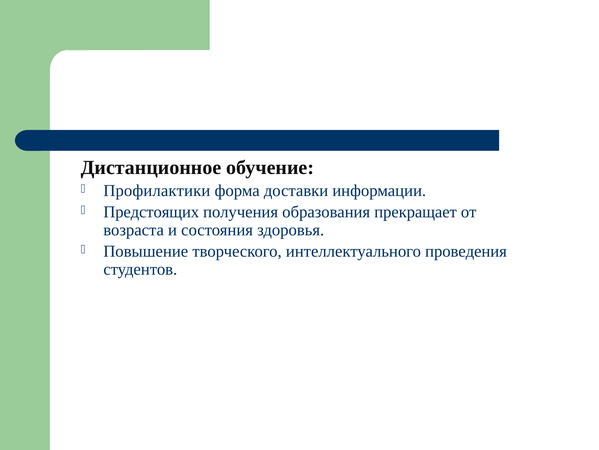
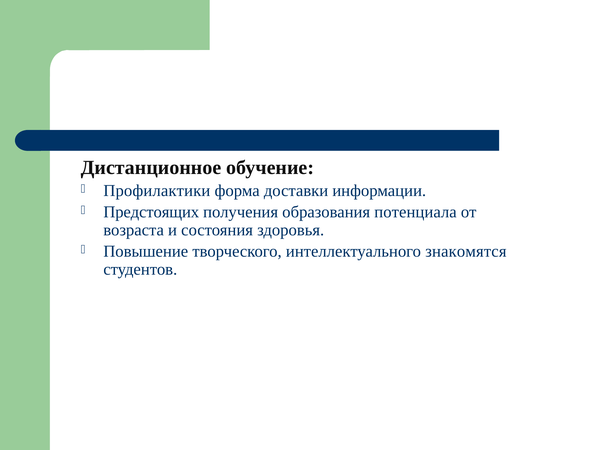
прекращает: прекращает -> потенциала (415, 212)
проведения: проведения -> знакомятся (466, 251)
